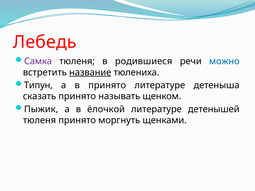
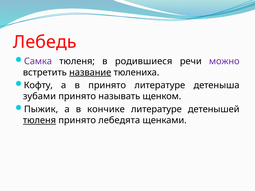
можно colour: blue -> purple (224, 61)
Типун: Типун -> Кофту (38, 85)
сказать: сказать -> зубами (39, 96)
ёлочкой: ёлочкой -> кончике (106, 109)
тюленя underline: none -> present (39, 120)
моргнуть: моргнуть -> лебедята (119, 120)
